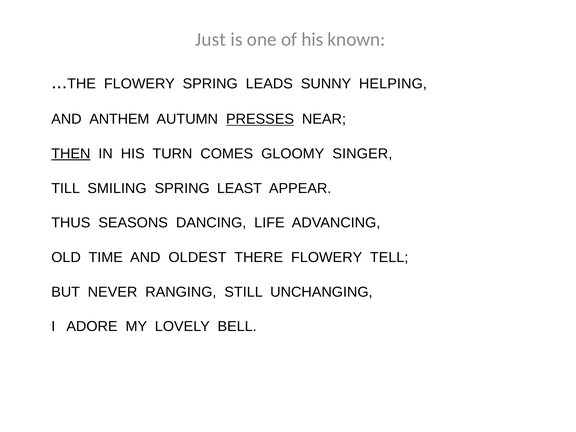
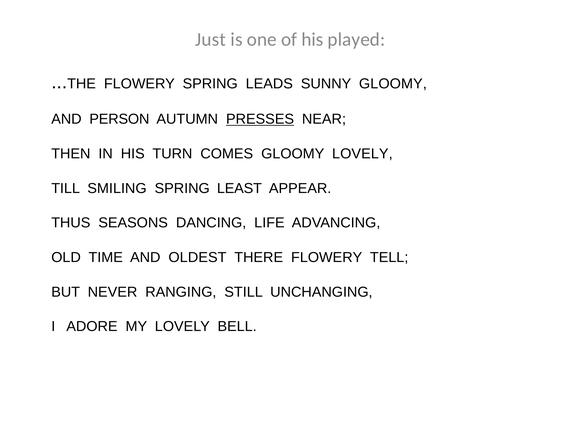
known: known -> played (356, 40)
SUNNY HELPING: HELPING -> GLOOMY (393, 84)
ANTHEM: ANTHEM -> PERSON (119, 119)
THEN underline: present -> none (71, 154)
GLOOMY SINGER: SINGER -> LOVELY (362, 154)
